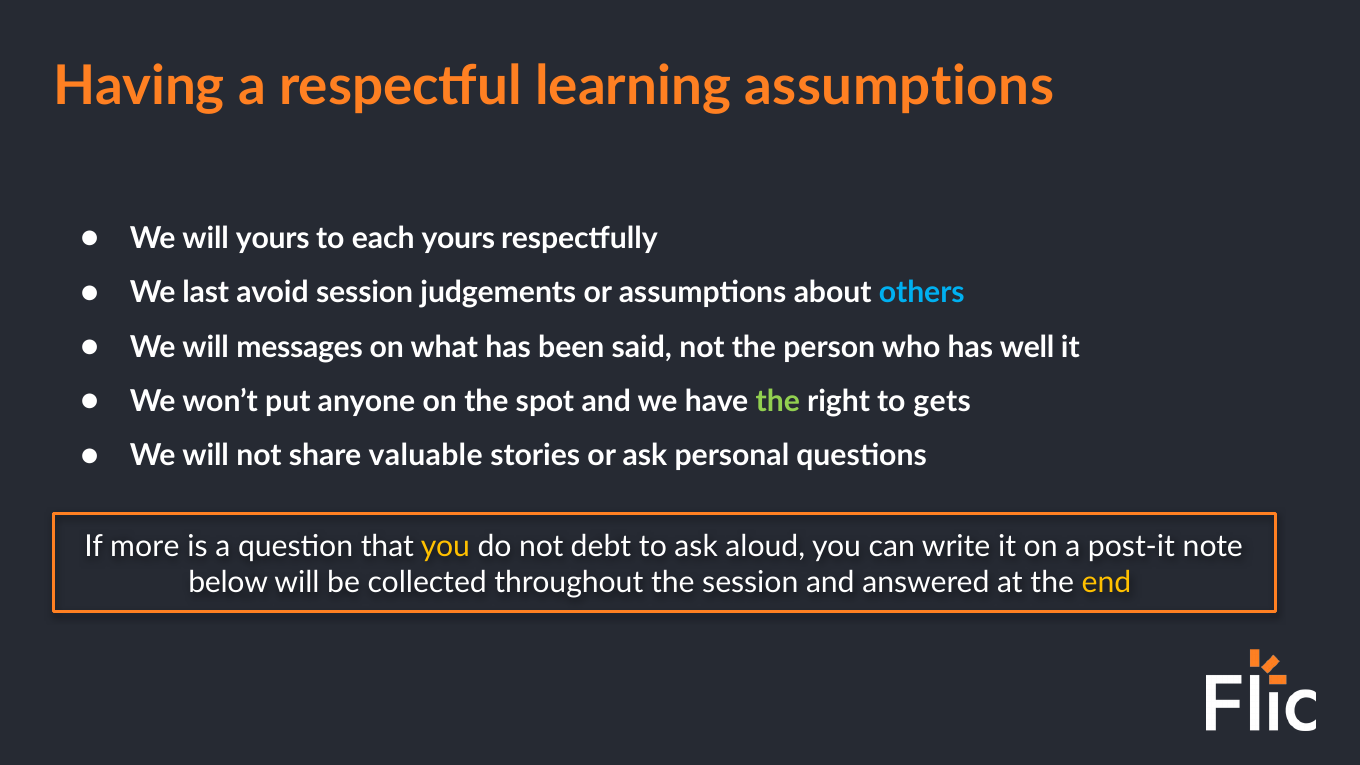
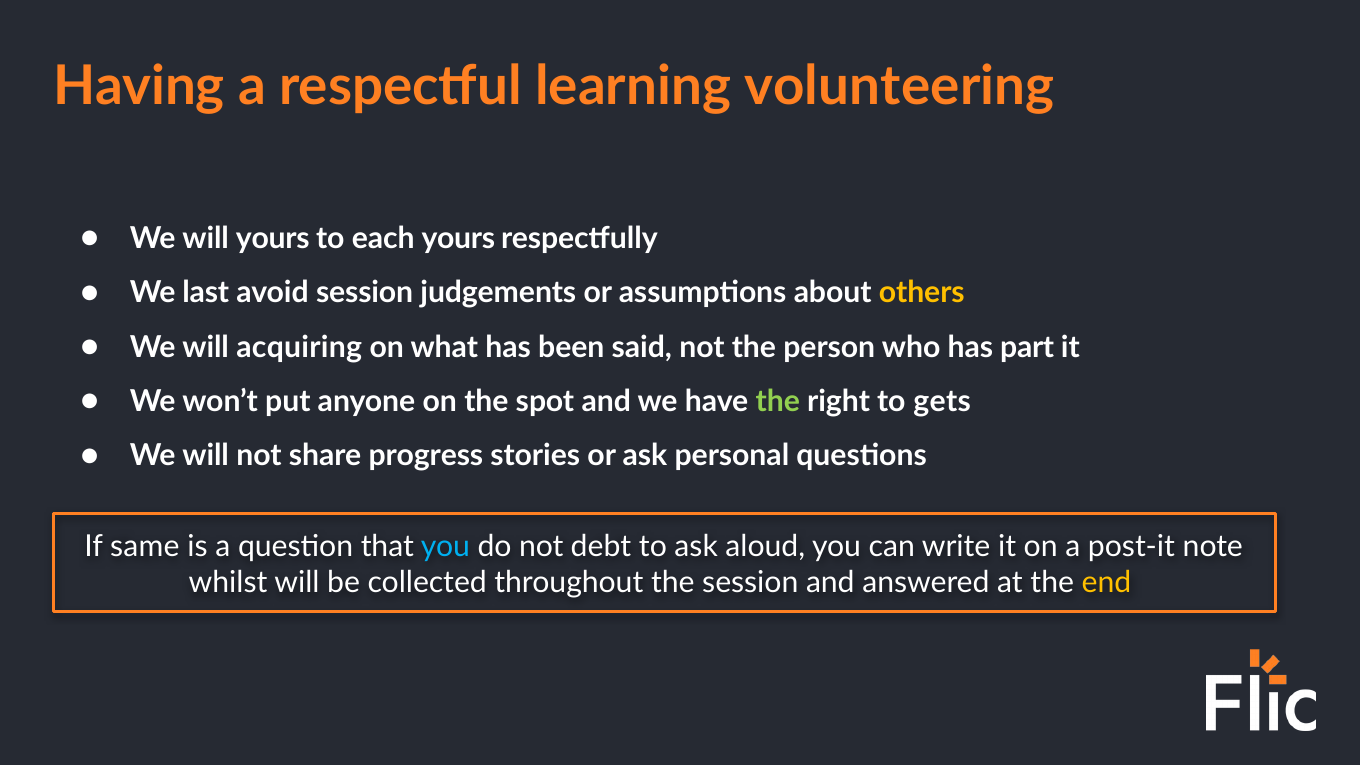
learning assumptions: assumptions -> volunteering (900, 87)
others colour: light blue -> yellow (922, 293)
messages: messages -> acquiring (299, 347)
well: well -> part (1027, 347)
valuable: valuable -> progress (426, 456)
more: more -> same (145, 547)
you colour: yellow -> light blue (445, 547)
below: below -> whilst (228, 583)
